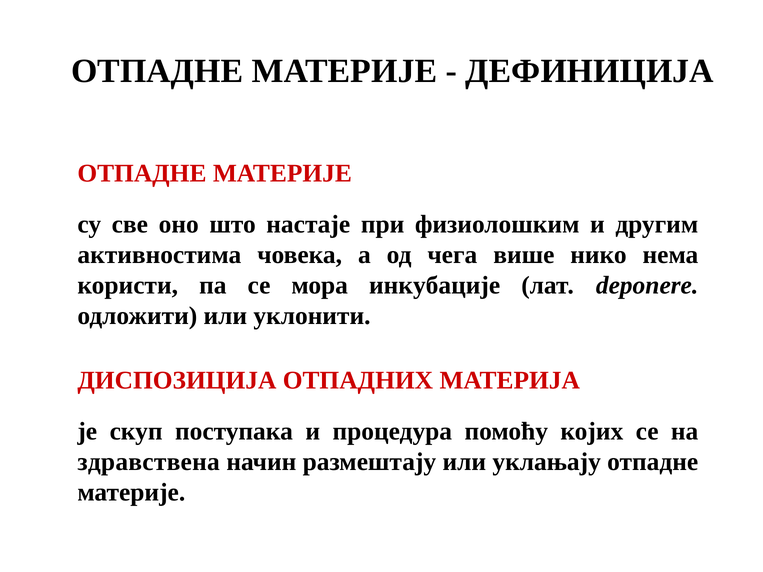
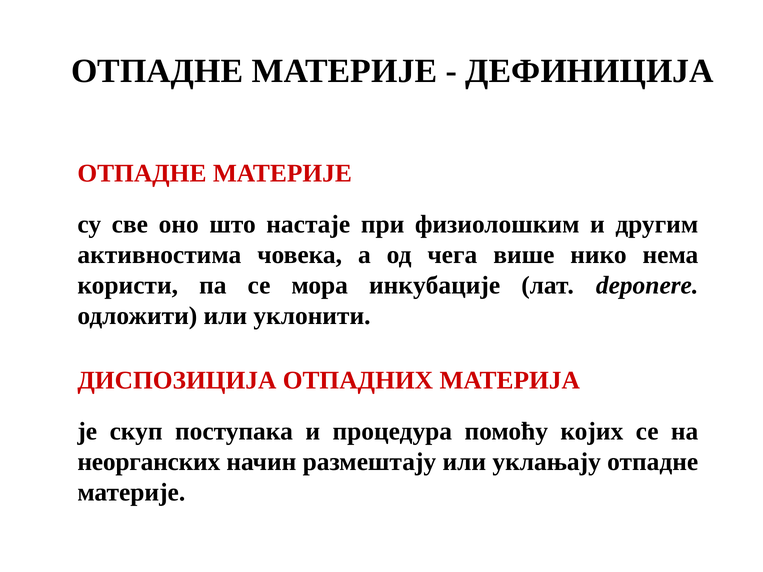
здравствена: здравствена -> неорганских (149, 462)
